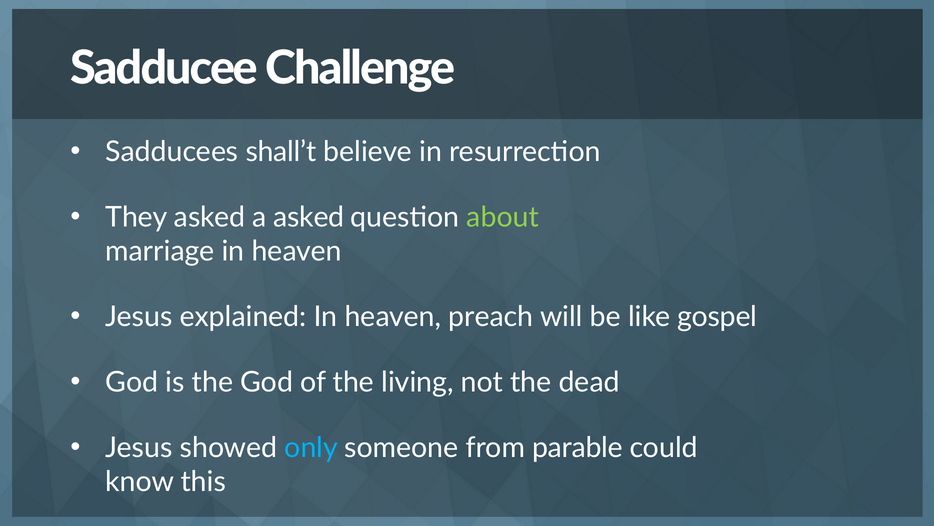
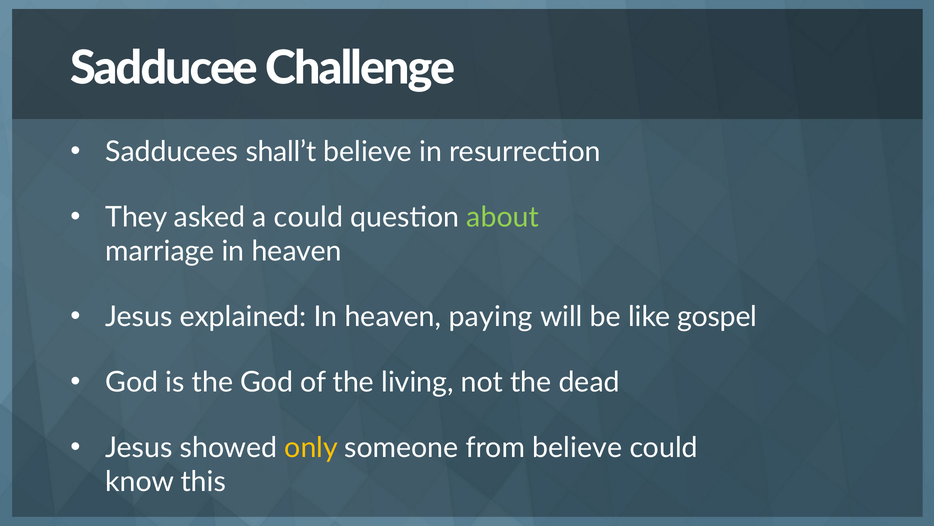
a asked: asked -> could (309, 217)
preach: preach -> paying (491, 317)
only colour: light blue -> yellow (311, 447)
from parable: parable -> believe (577, 447)
